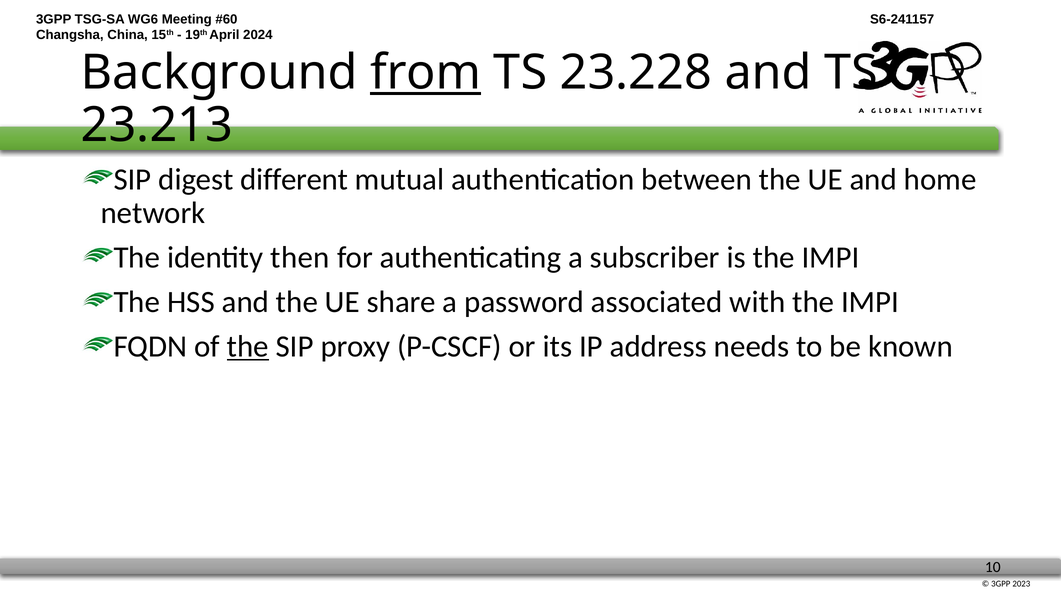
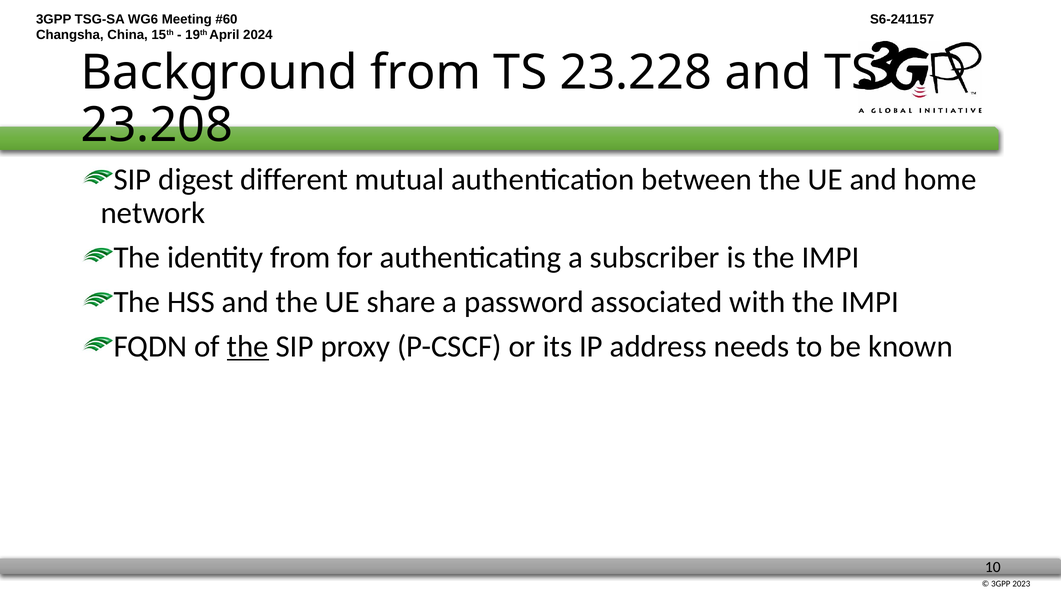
from underline: present -> none (426, 72)
23.213: 23.213 -> 23.208 (157, 125)
identity then: then -> from (300, 257)
